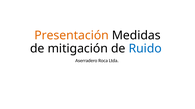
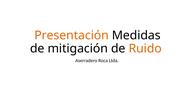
Ruido colour: blue -> orange (145, 49)
